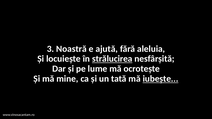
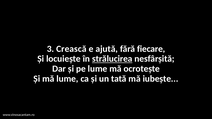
Noastră: Noastră -> Crească (71, 49)
aleluia: aleluia -> fiecare (151, 49)
mă mine: mine -> lume (67, 79)
iubește underline: present -> none (161, 79)
